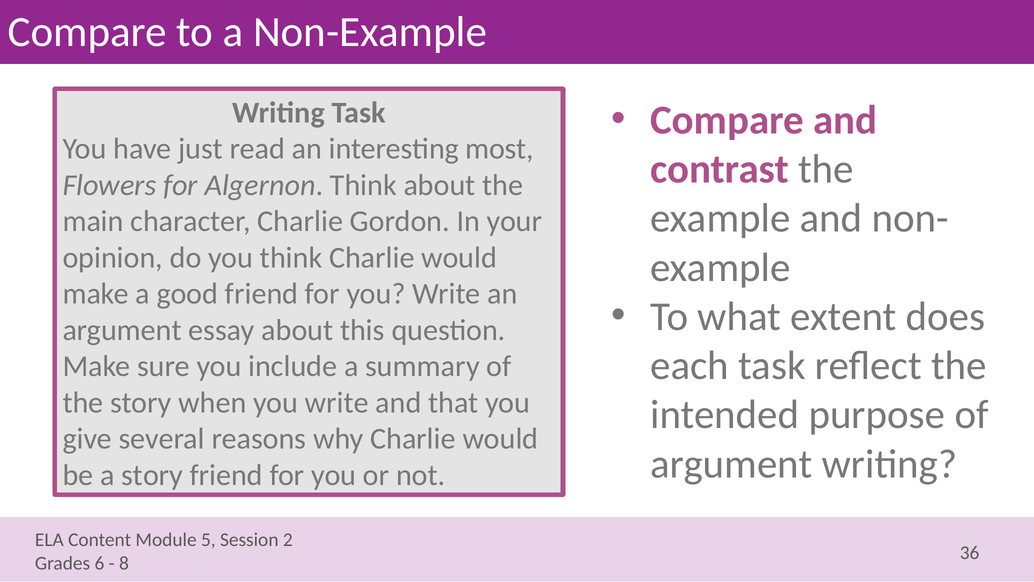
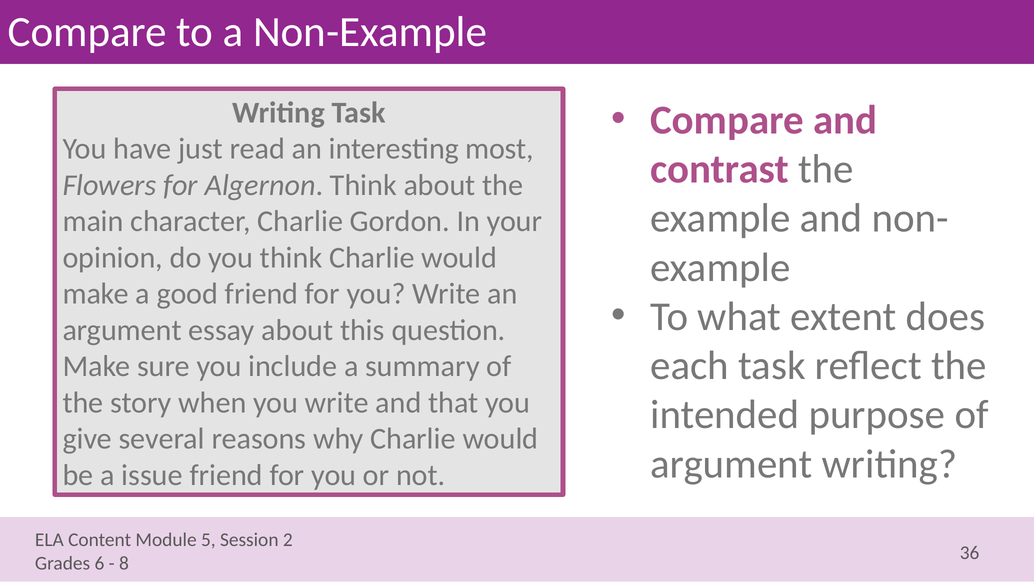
a story: story -> issue (152, 475)
